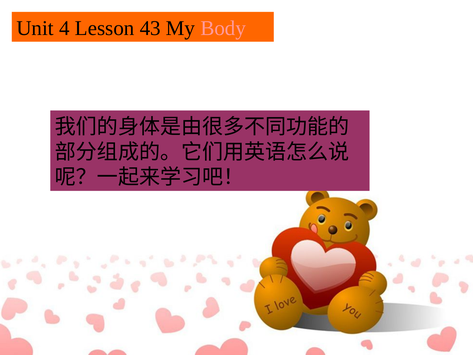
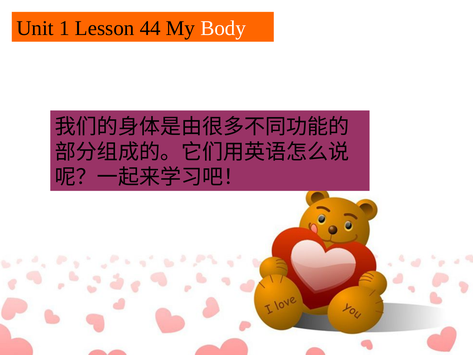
4: 4 -> 1 (64, 28)
43: 43 -> 44 (150, 28)
Body colour: pink -> white (223, 28)
